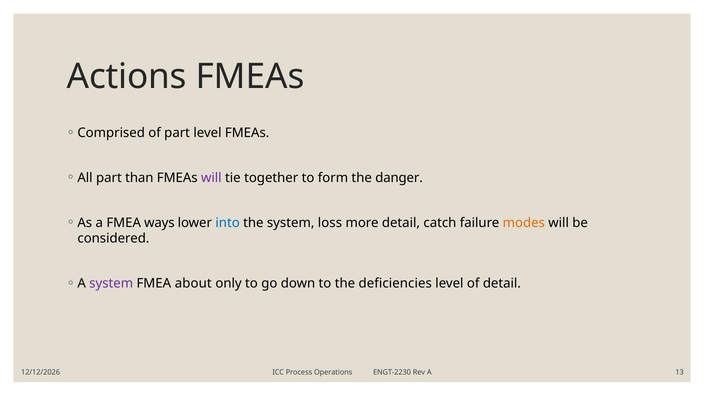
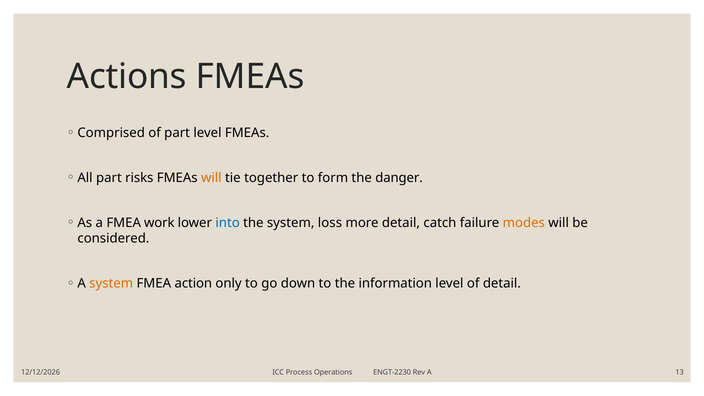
than: than -> risks (139, 178)
will colour: purple -> orange (211, 178)
ways: ways -> work (159, 223)
system colour: purple -> orange (111, 283)
about: about -> action (193, 283)
deficiencies: deficiencies -> information (395, 283)
